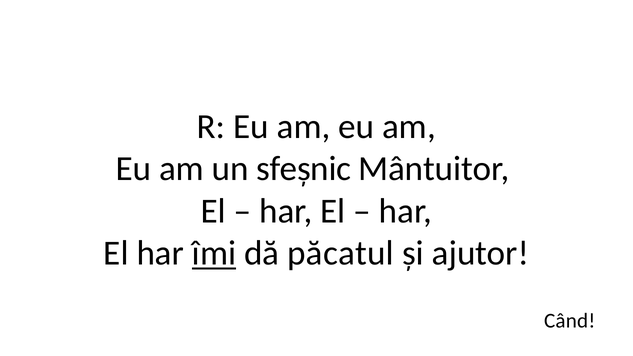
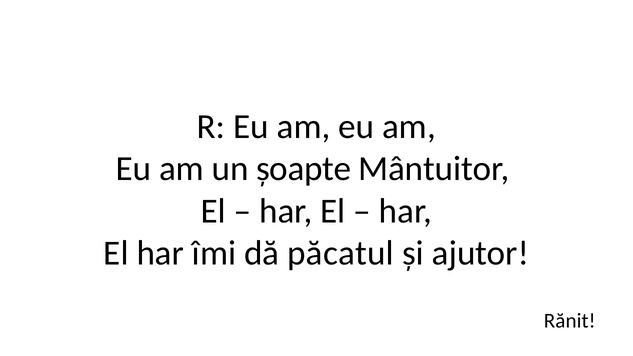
sfeșnic: sfeșnic -> șoapte (304, 169)
îmi underline: present -> none (214, 253)
Când: Când -> Rănit (570, 321)
